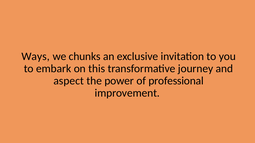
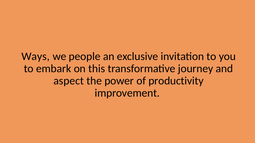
chunks: chunks -> people (85, 57)
professional: professional -> productivity (176, 81)
